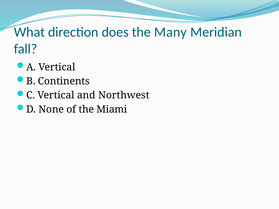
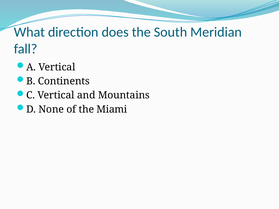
Many: Many -> South (171, 32)
Northwest: Northwest -> Mountains (124, 95)
